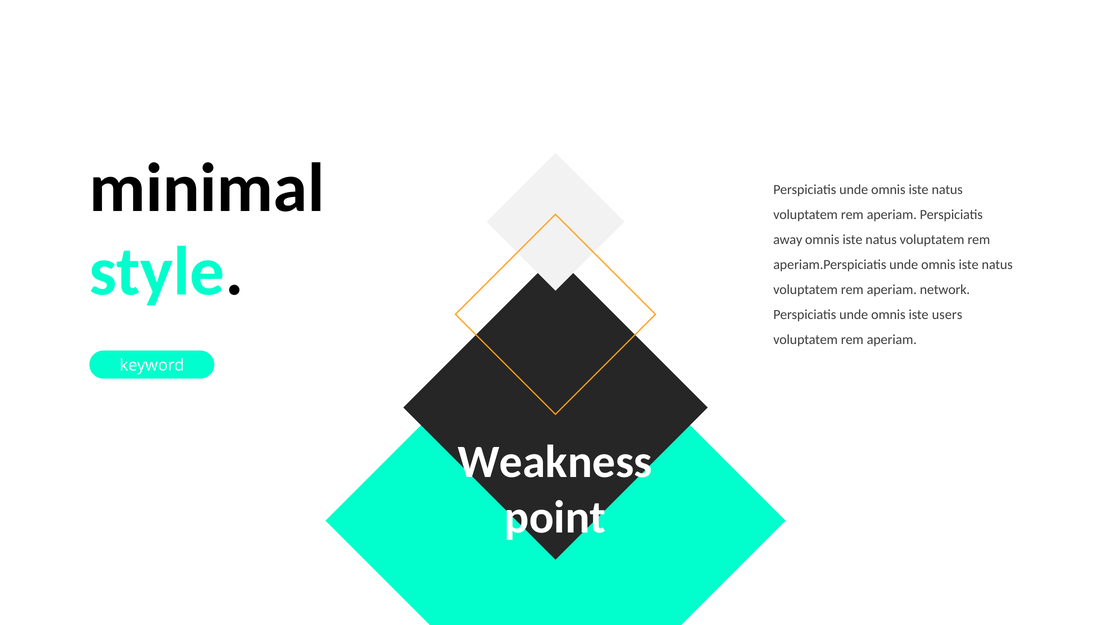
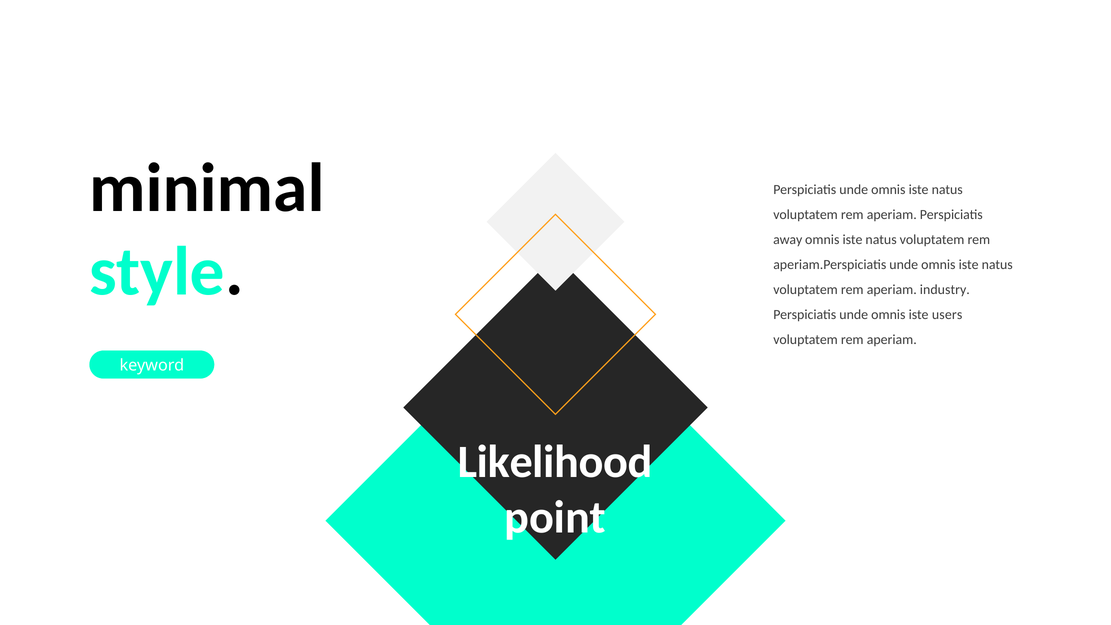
network: network -> industry (945, 290)
Weakness: Weakness -> Likelihood (555, 462)
